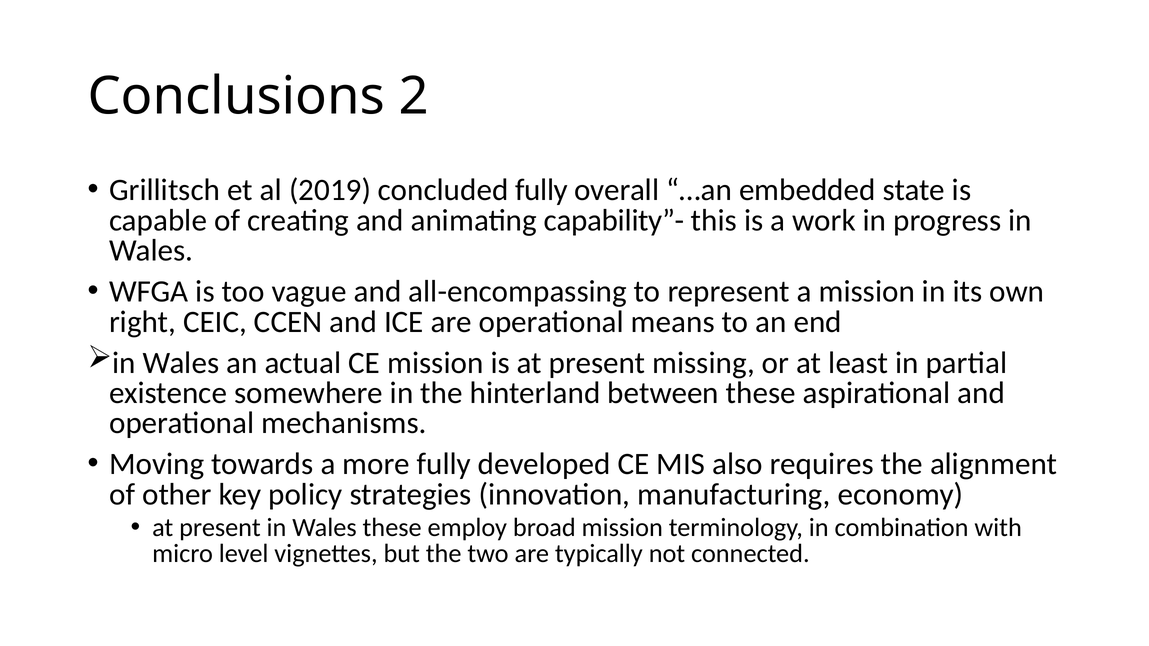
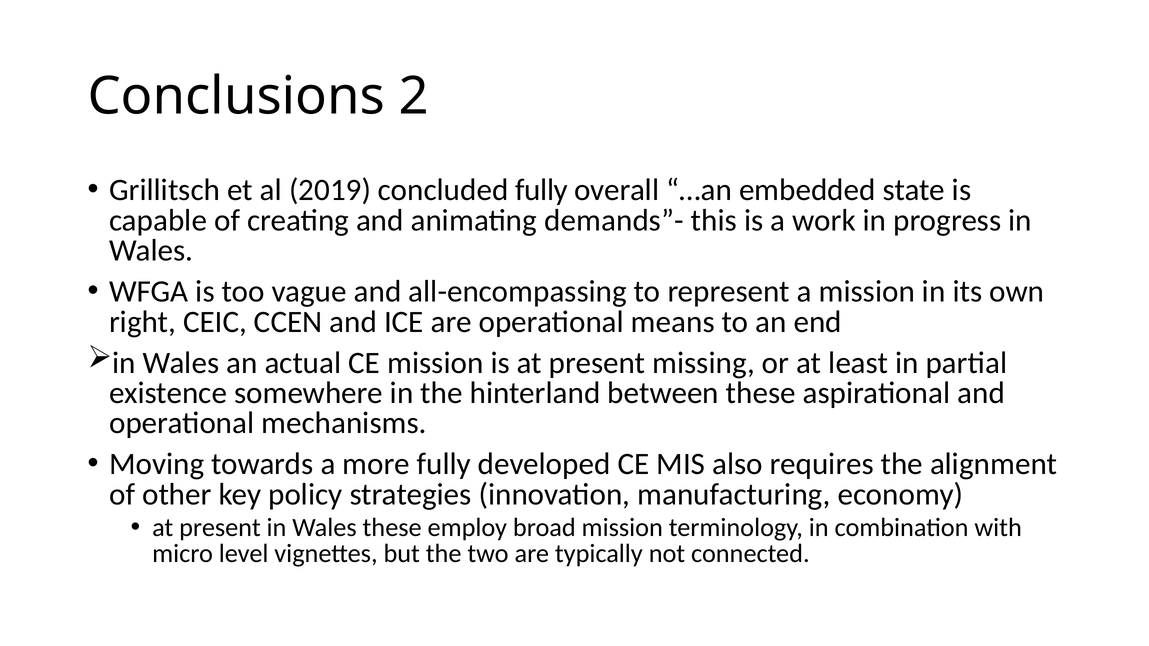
capability”-: capability”- -> demands”- (614, 221)
